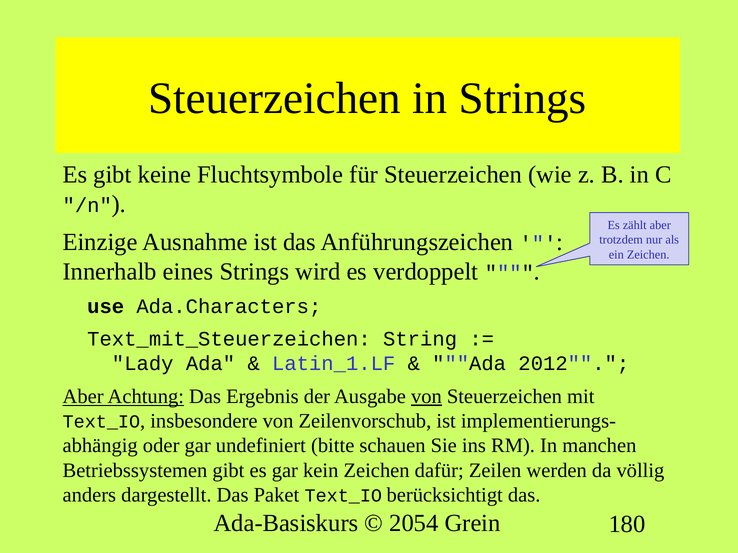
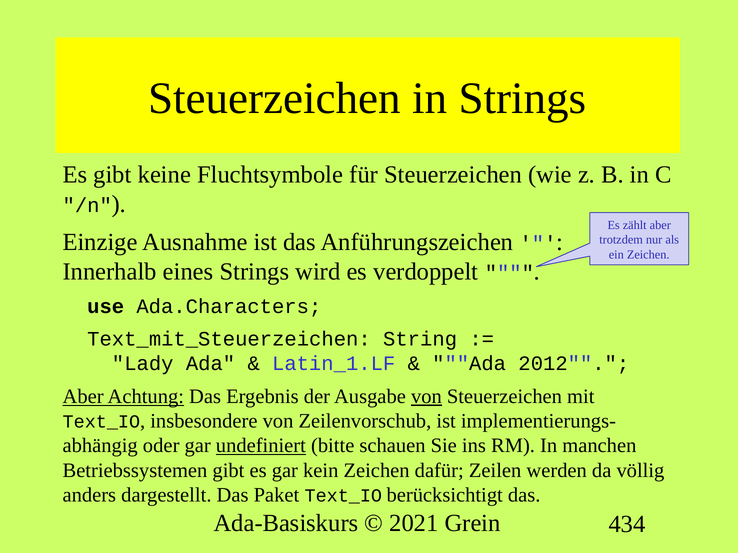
undefiniert underline: none -> present (261, 446)
2054: 2054 -> 2021 (414, 524)
180: 180 -> 434 (627, 525)
